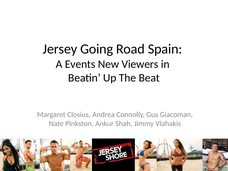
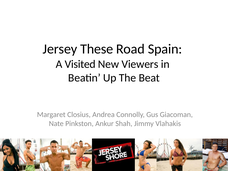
Going: Going -> These (97, 49)
Events: Events -> Visited (80, 64)
